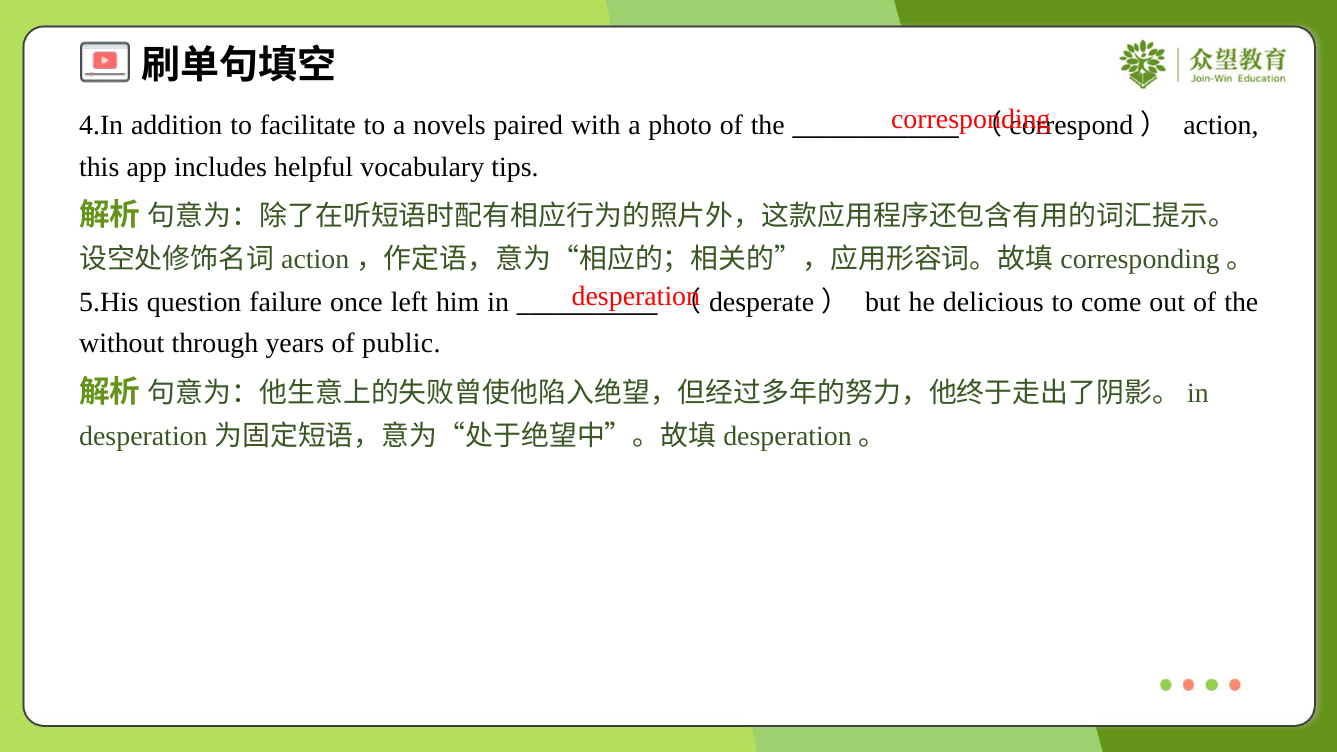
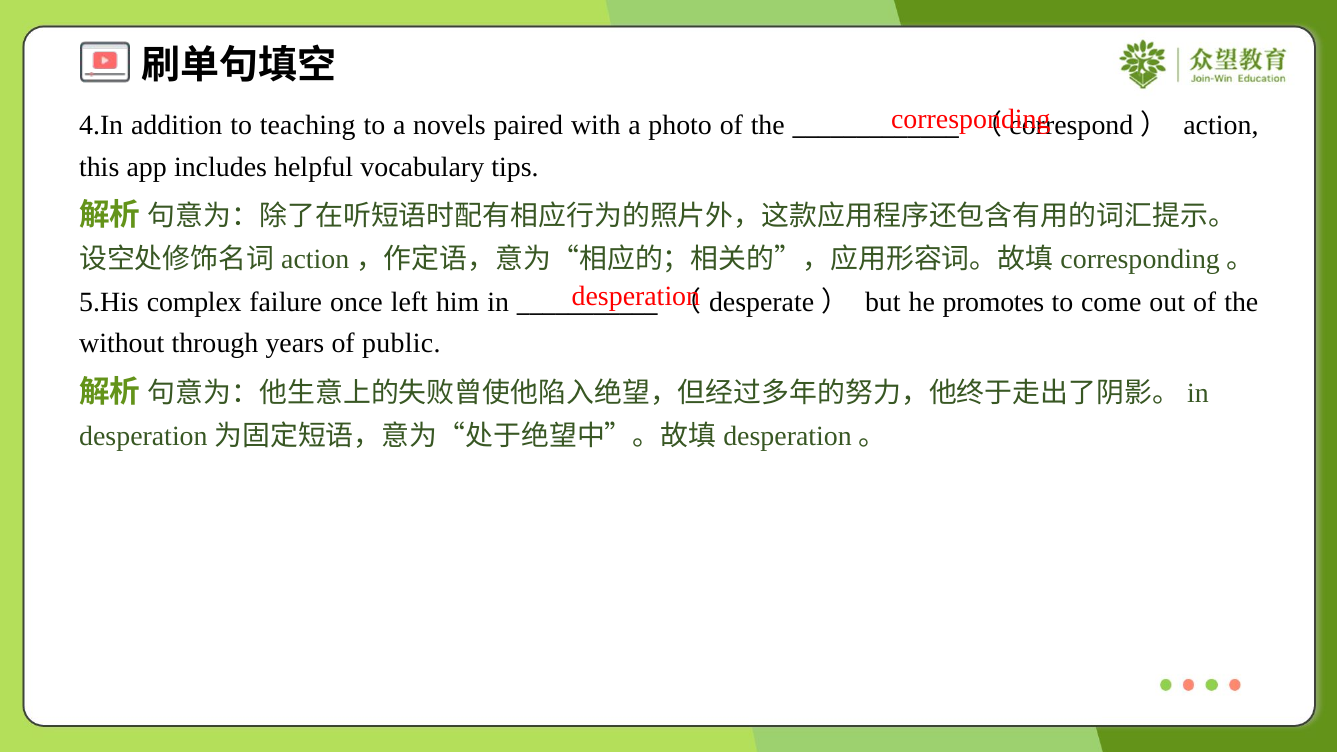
facilitate: facilitate -> teaching (308, 125)
question: question -> complex (194, 302)
delicious: delicious -> promotes (993, 302)
